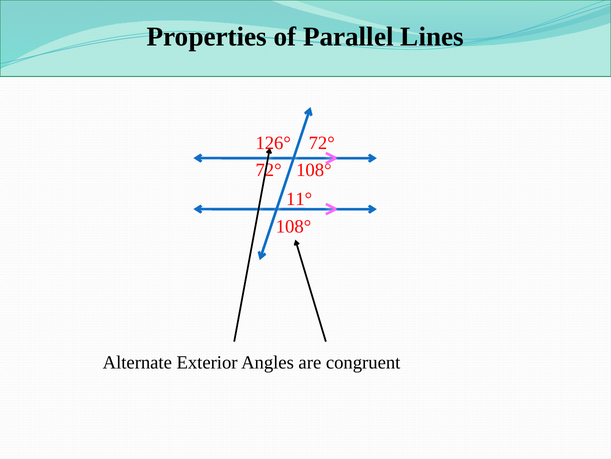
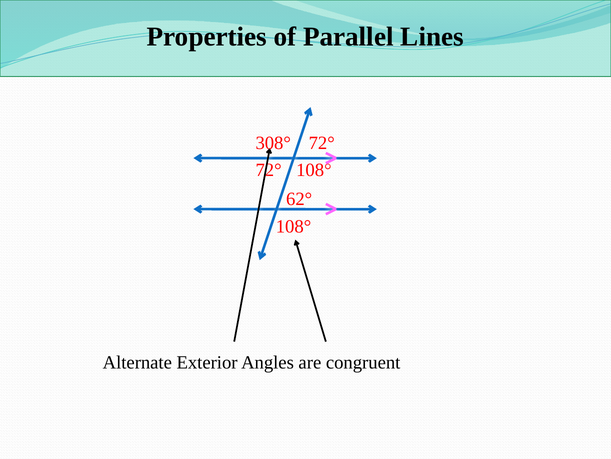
126°: 126° -> 308° (273, 143)
11°: 11° -> 62° (299, 199)
